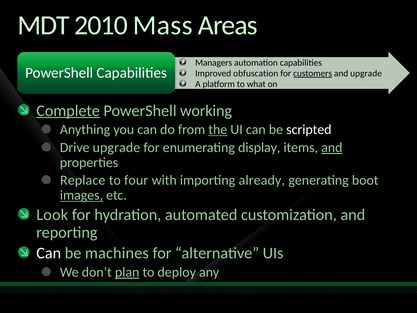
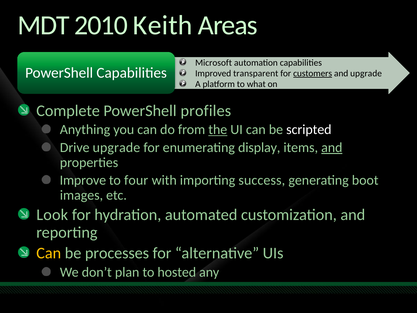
Mass: Mass -> Keith (163, 25)
Managers: Managers -> Microsoft (214, 63)
obfuscation: obfuscation -> transparent (256, 73)
Complete underline: present -> none (68, 111)
working: working -> profiles (206, 111)
Replace: Replace -> Improve (83, 180)
already: already -> success (262, 180)
images underline: present -> none (81, 195)
Can colour: white -> yellow (49, 253)
machines: machines -> processes (117, 253)
plan underline: present -> none (127, 272)
deploy: deploy -> hosted (177, 272)
